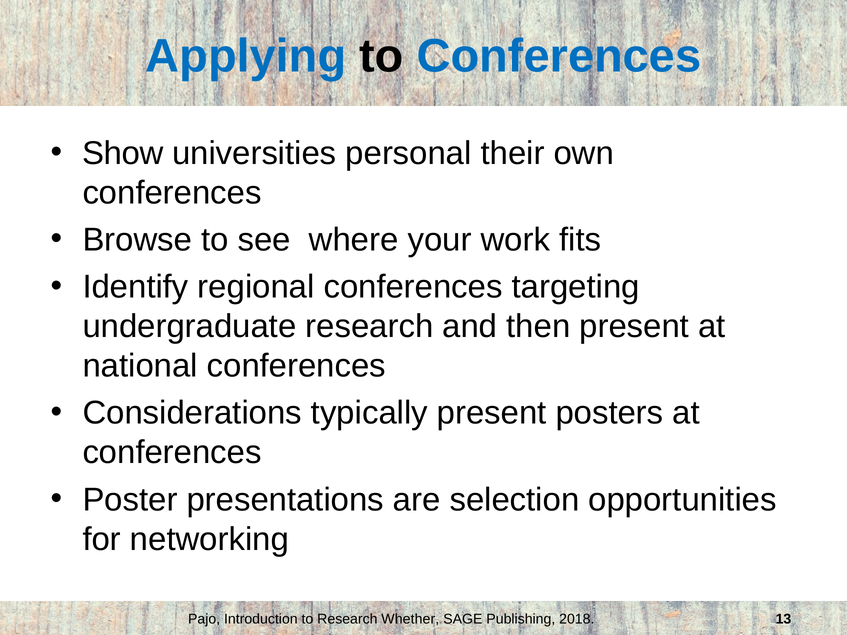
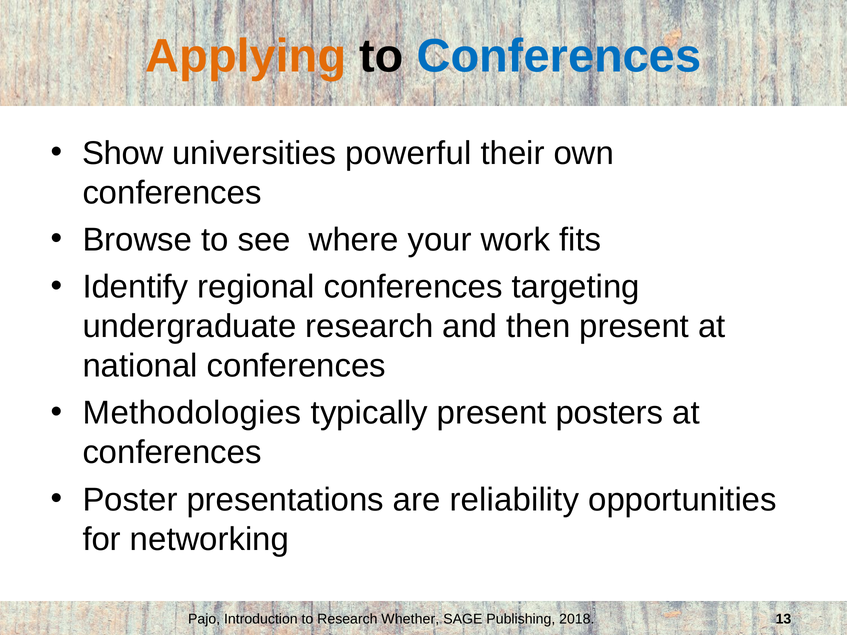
Applying colour: blue -> orange (246, 56)
personal: personal -> powerful (408, 153)
Considerations: Considerations -> Methodologies (192, 413)
selection: selection -> reliability (514, 500)
